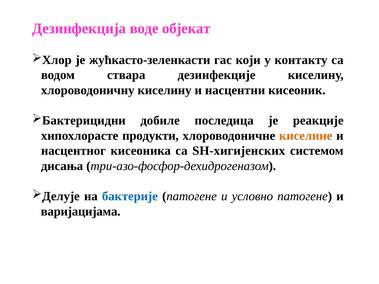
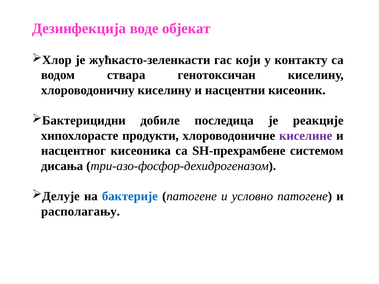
дезинфекције: дезинфекције -> генотоксичан (217, 75)
киселине colour: orange -> purple (306, 136)
SH-хигијенских: SH-хигијенских -> SH-прехрамбене (239, 151)
варијацијама: варијацијама -> располагању (81, 212)
